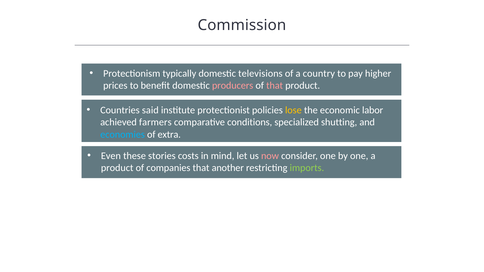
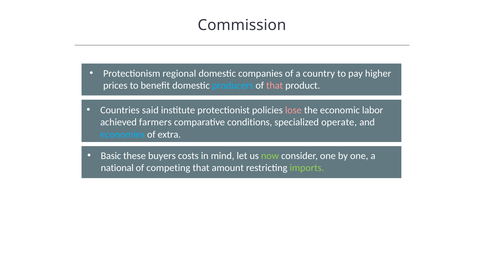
typically: typically -> regional (179, 73)
televisions: televisions -> companies (260, 73)
producers colour: pink -> light blue (233, 86)
lose colour: yellow -> pink (293, 110)
shutting: shutting -> operate (339, 122)
Even: Even -> Basic (111, 156)
stories: stories -> buyers (162, 156)
now colour: pink -> light green (270, 156)
product: product -> national (117, 168)
companies: companies -> competing (168, 168)
another: another -> amount (228, 168)
